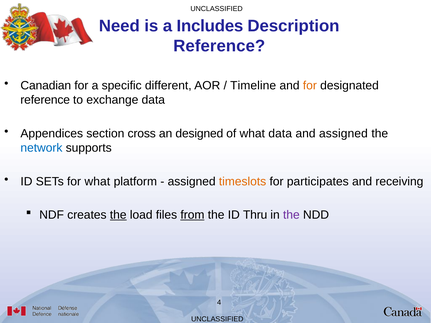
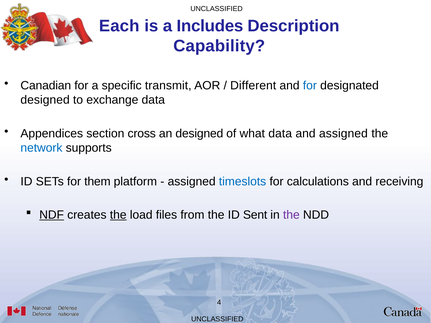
Need: Need -> Each (119, 26)
Reference: Reference -> Capability (219, 46)
different: different -> transmit (168, 86)
Timeline: Timeline -> Different (253, 86)
for colour: orange -> blue (310, 86)
reference: reference -> designed (45, 100)
for what: what -> them (97, 182)
timeslots colour: orange -> blue (243, 182)
participates: participates -> calculations (318, 182)
NDF underline: none -> present (52, 215)
from underline: present -> none (192, 215)
Thru: Thru -> Sent (255, 215)
